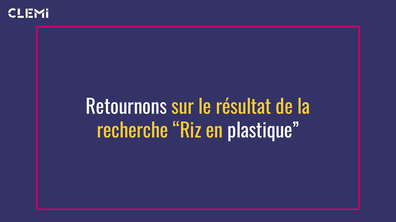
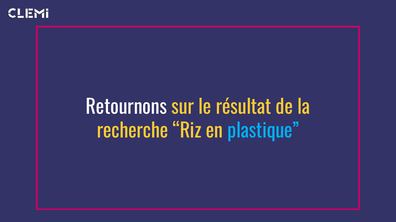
plastique colour: white -> light blue (263, 132)
